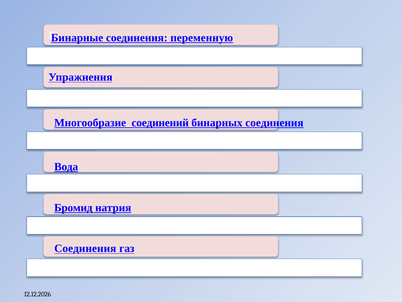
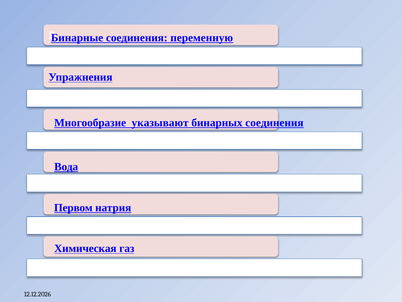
соединений: соединений -> указывают (160, 123)
Бромид: Бромид -> Первом (73, 207)
Соединения: Соединения -> Химическая (85, 248)
